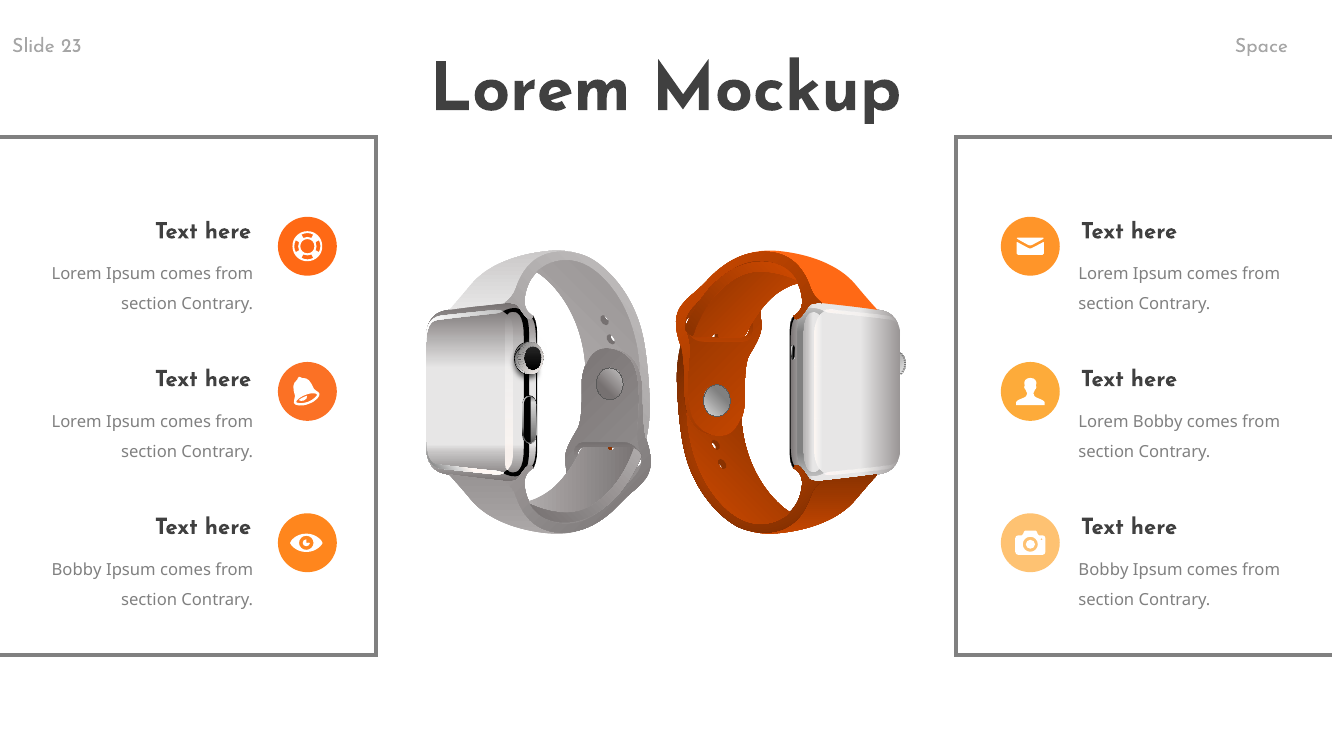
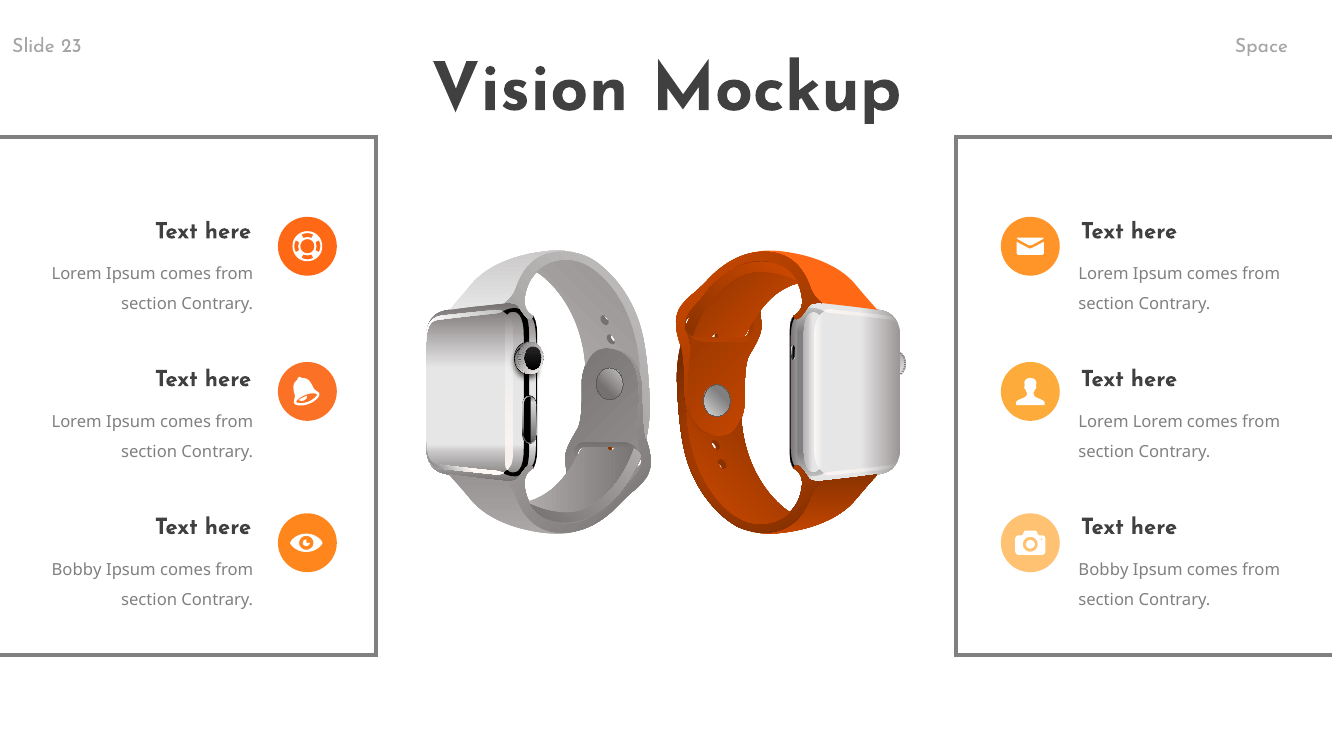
Lorem: Lorem -> Vision (530, 88)
Lorem Bobby: Bobby -> Lorem (1158, 422)
